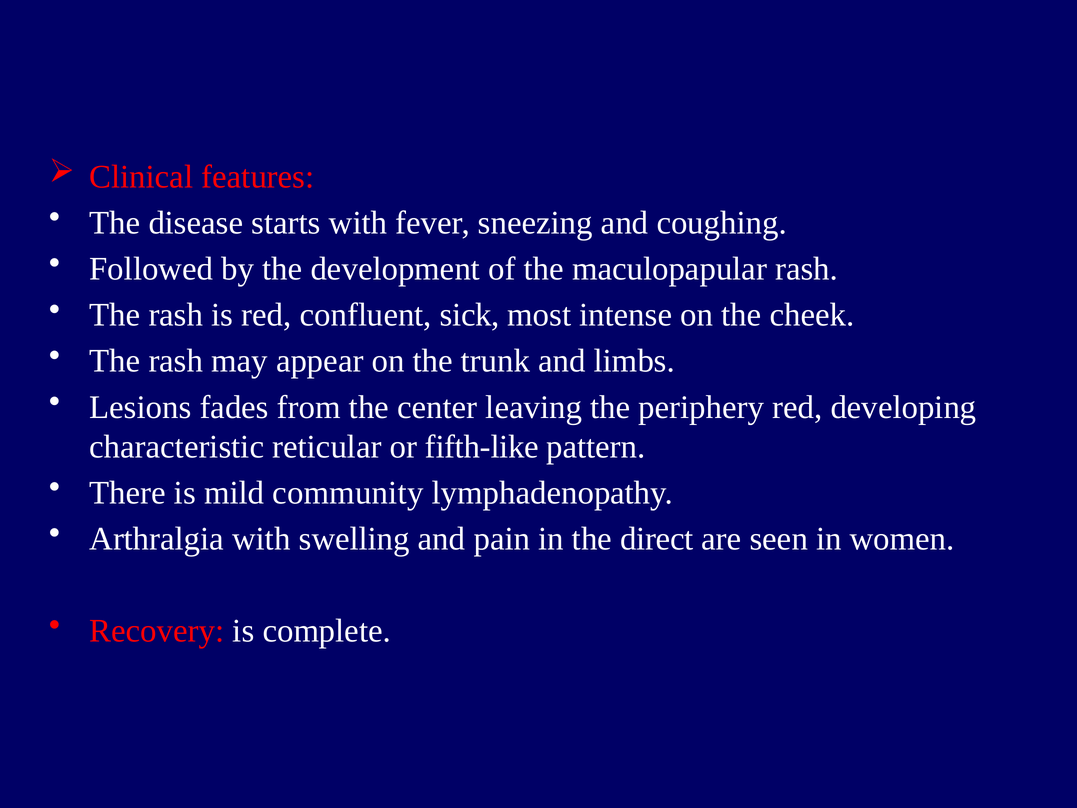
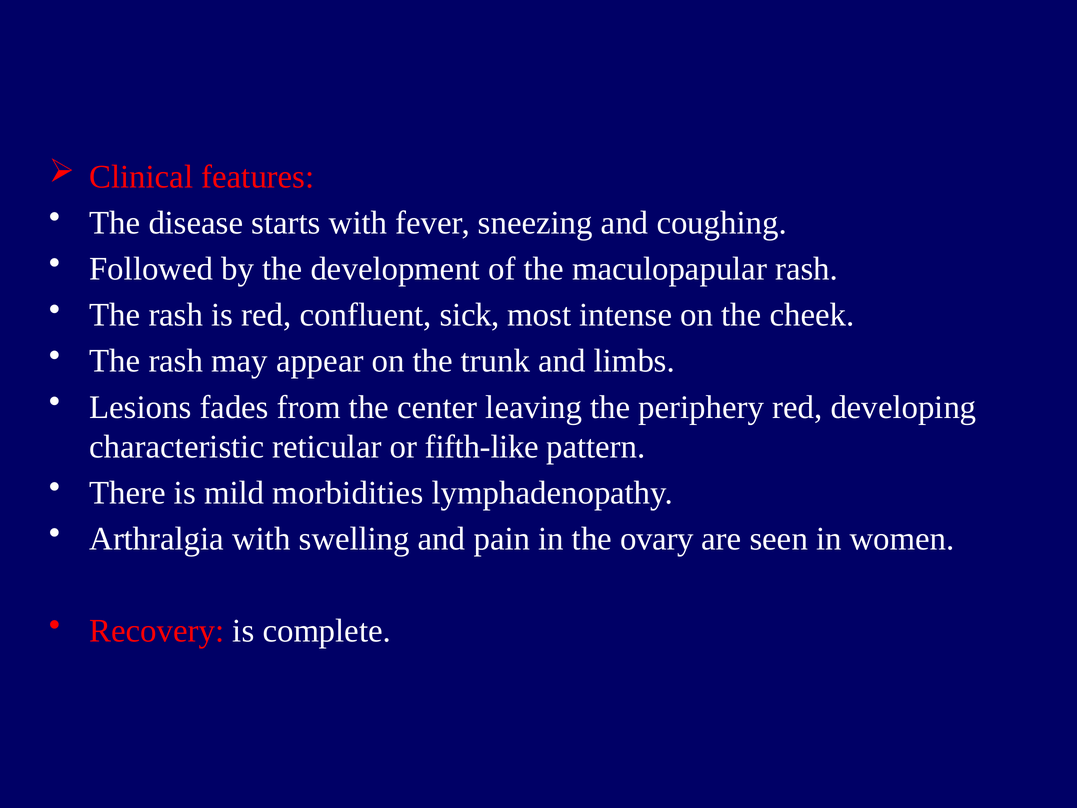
community: community -> morbidities (348, 493)
direct: direct -> ovary (657, 539)
